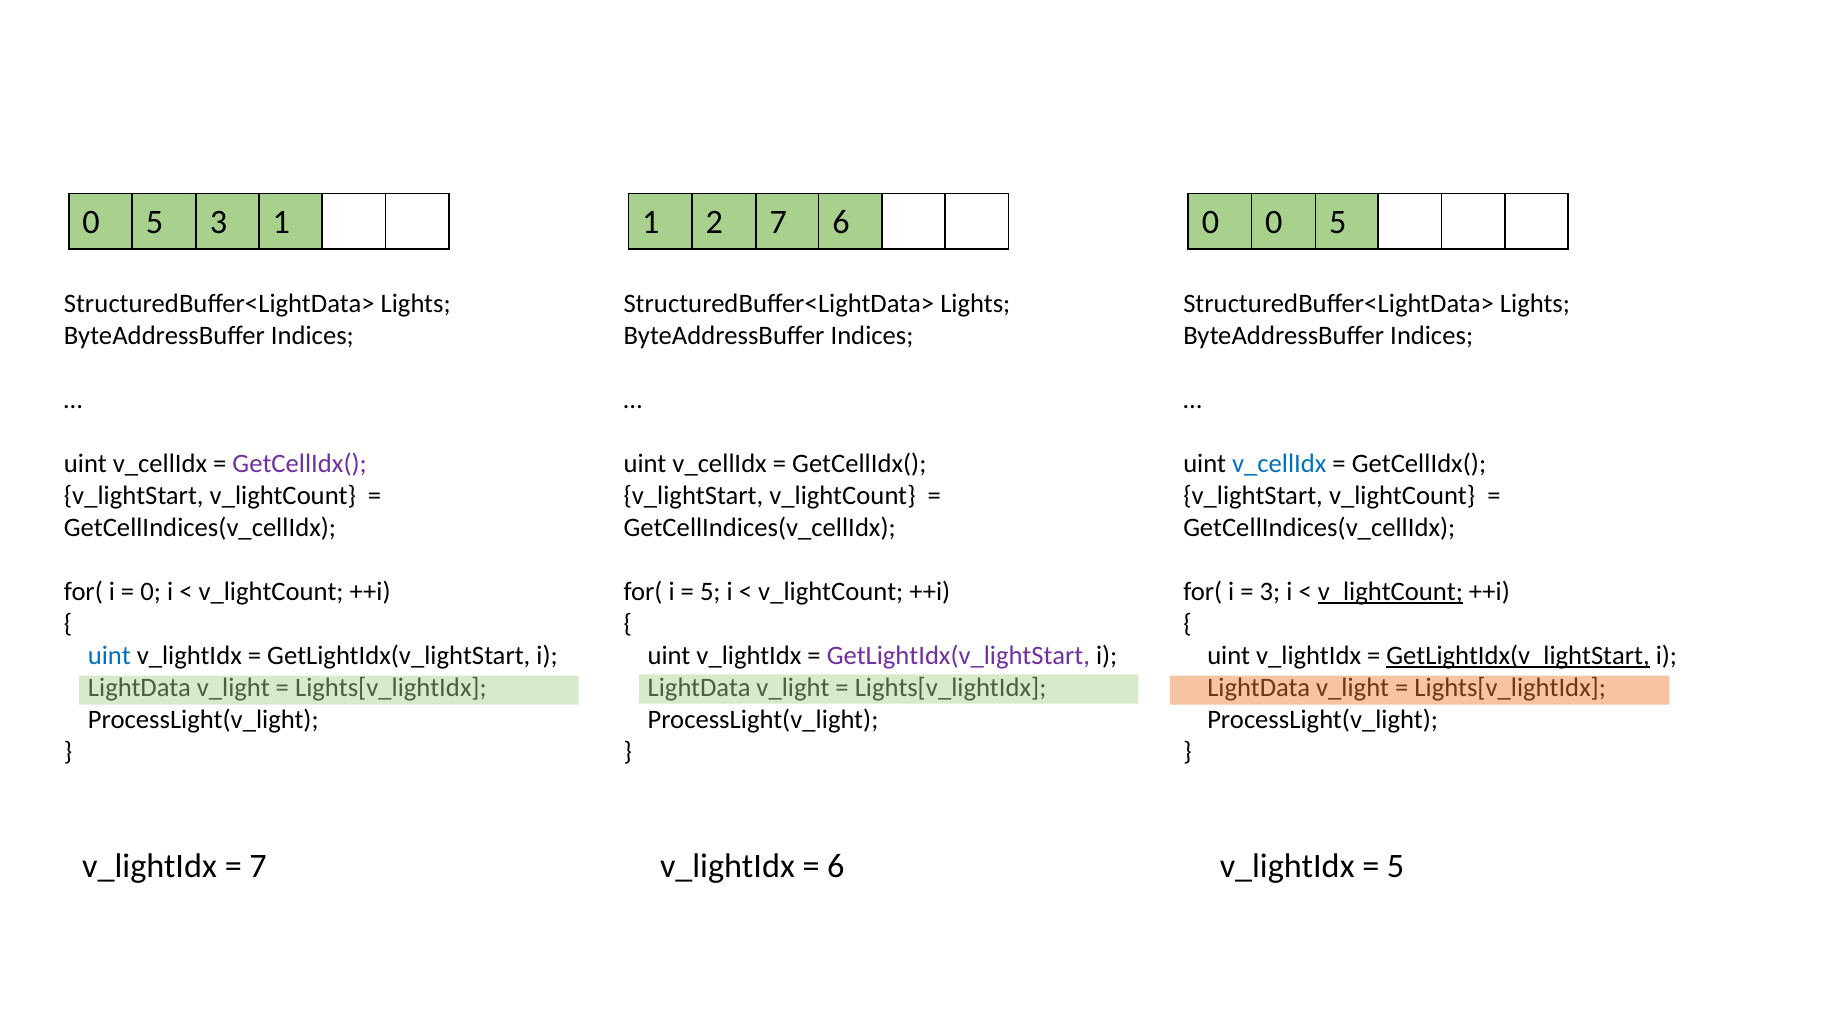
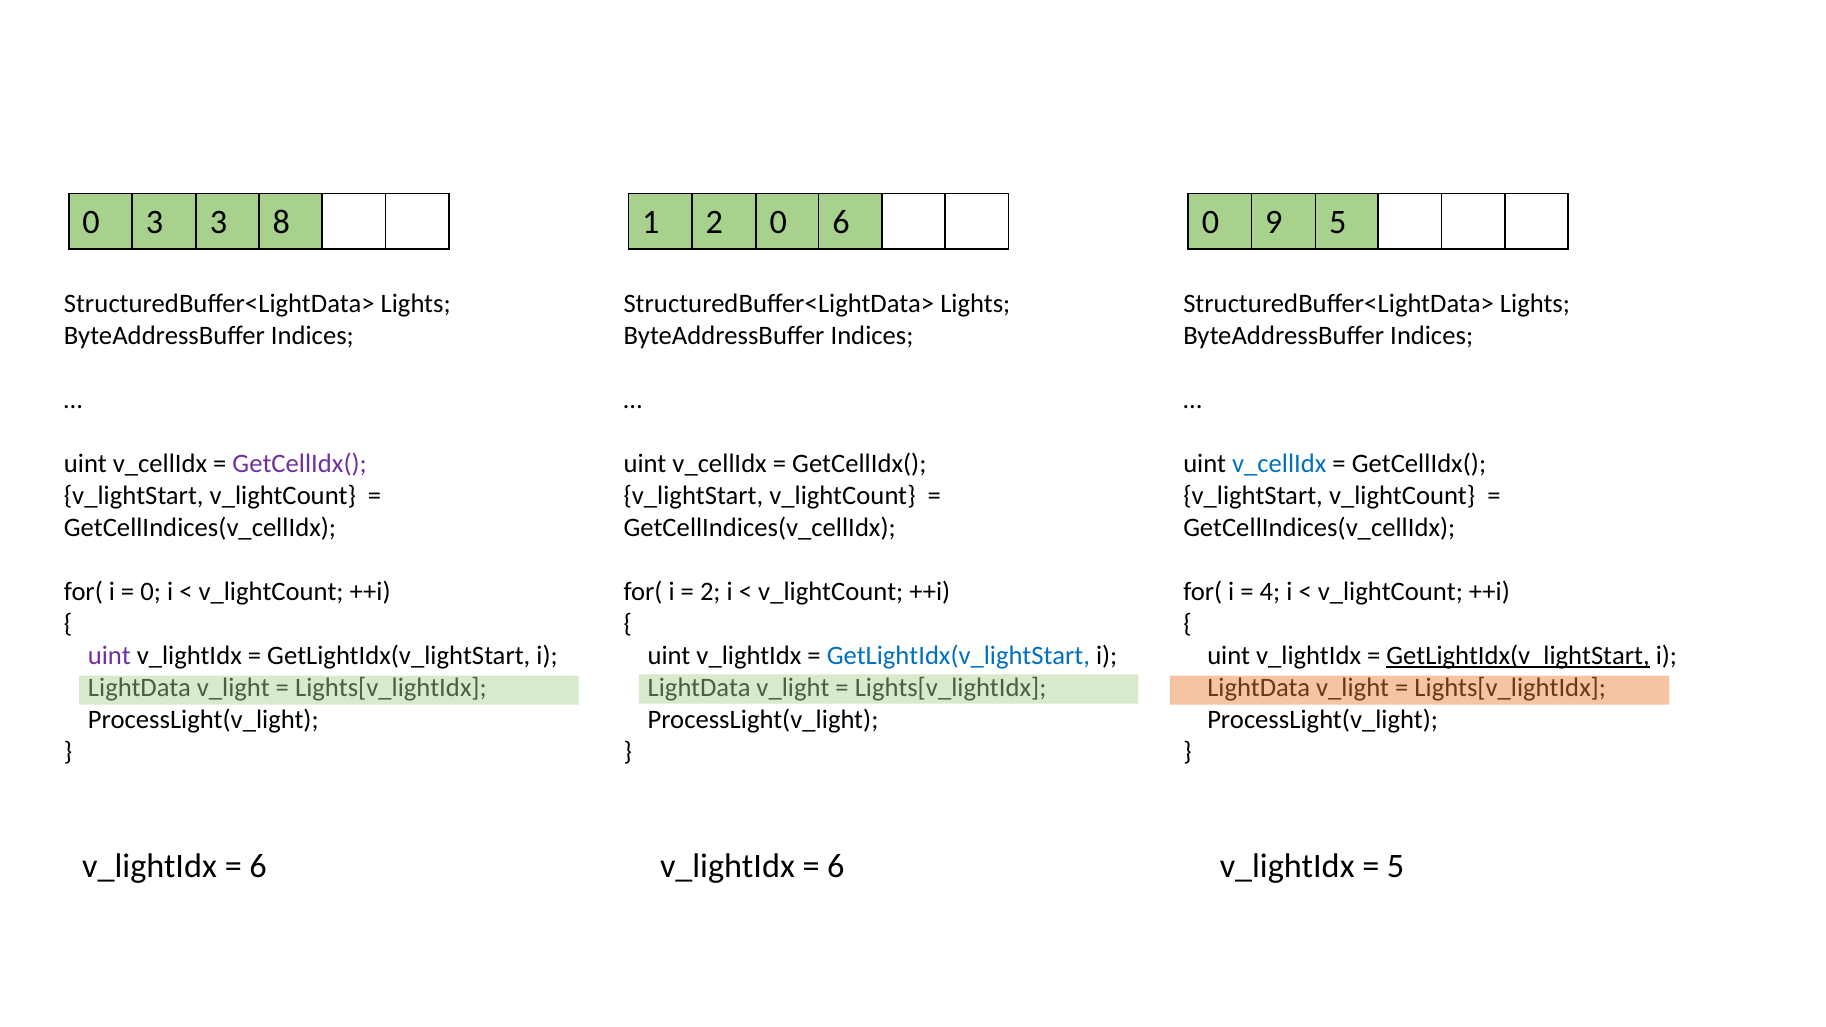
5: 5 -> 3 (155, 222)
3 1: 1 -> 8 (281, 222)
2 7: 7 -> 0 (778, 222)
0 0: 0 -> 9 (1274, 222)
5: 5 -> 2 (710, 592)
3: 3 -> 4 (1270, 592)
v_lightCount underline: present -> none (1390, 592)
uint colour: blue -> purple (109, 656)
GetLightIdx(v_lightStart colour: purple -> blue (958, 656)
7: 7 -> 6 (258, 866)
